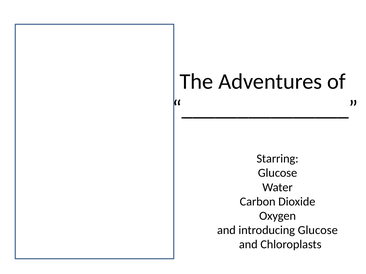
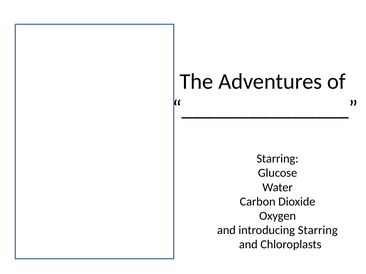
introducing Glucose: Glucose -> Starring (318, 231)
